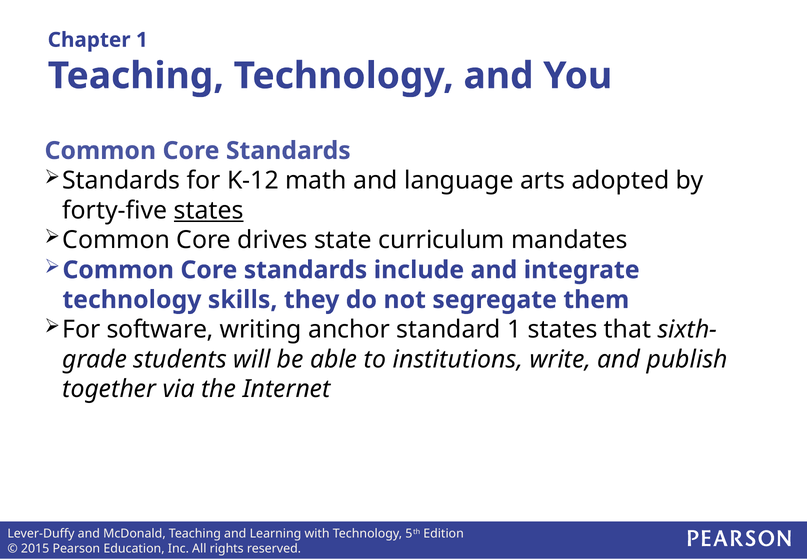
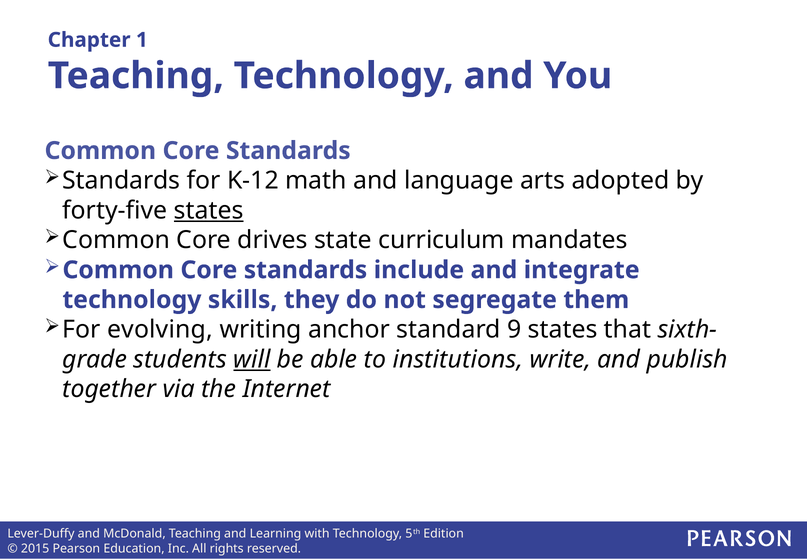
software: software -> evolving (160, 329)
standard 1: 1 -> 9 (514, 329)
will underline: none -> present (252, 359)
